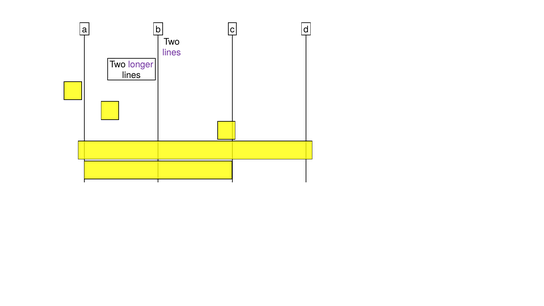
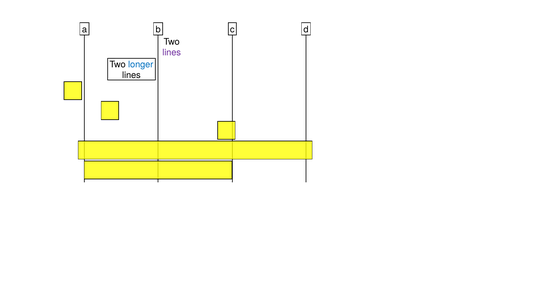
longer colour: purple -> blue (141, 64)
